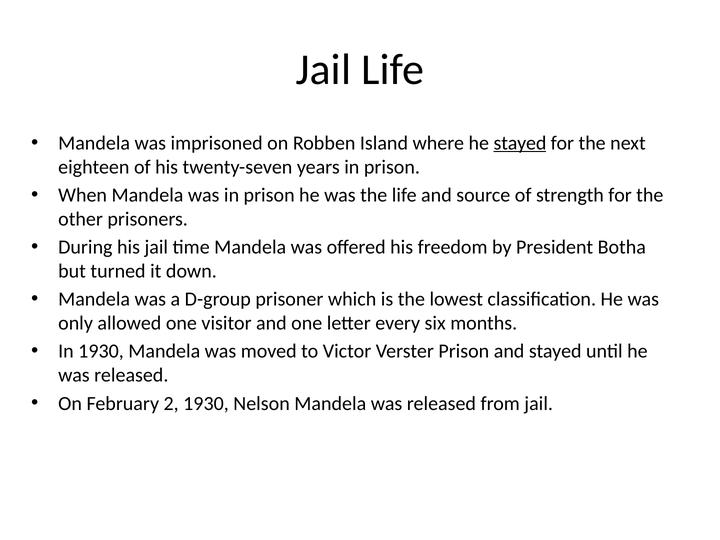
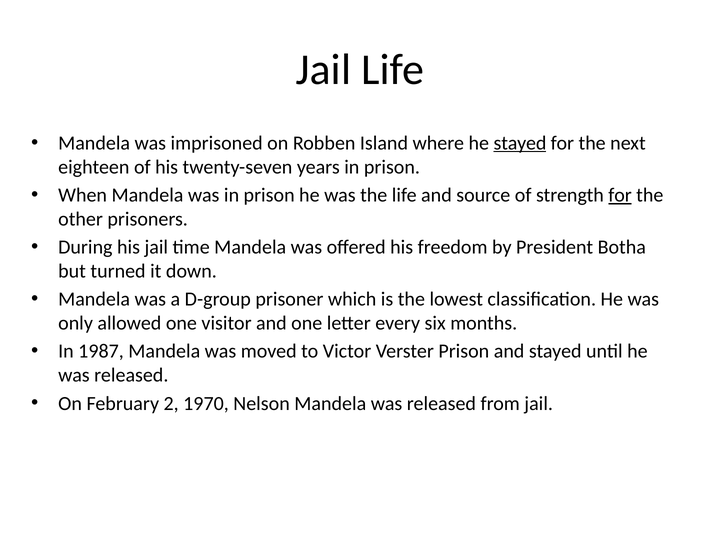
for underline: none -> present (620, 195)
In 1930: 1930 -> 1987 (101, 351)
2 1930: 1930 -> 1970 (206, 403)
